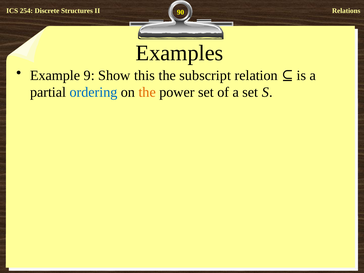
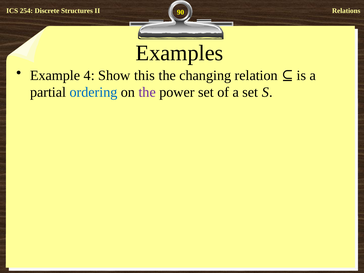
9: 9 -> 4 (89, 75)
subscript: subscript -> changing (205, 75)
the colour: orange -> purple (147, 92)
